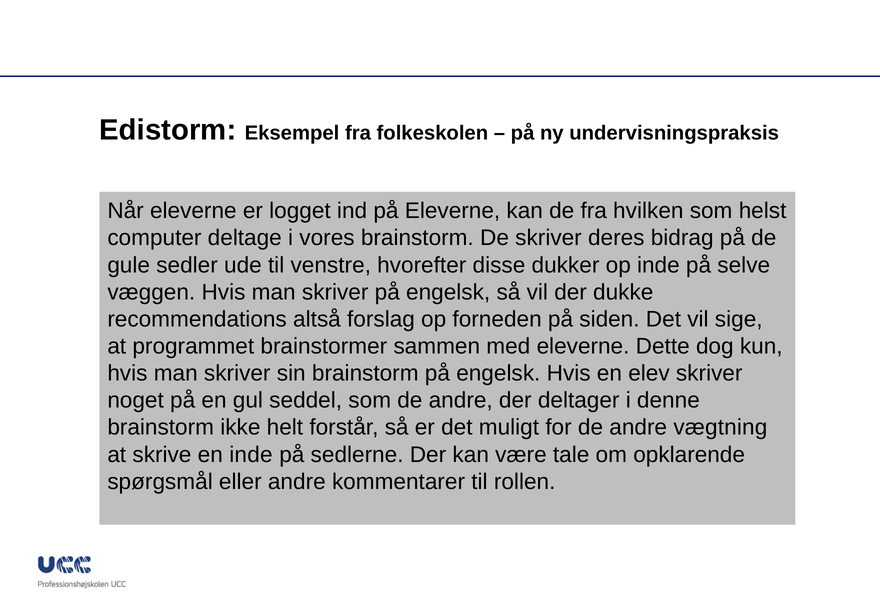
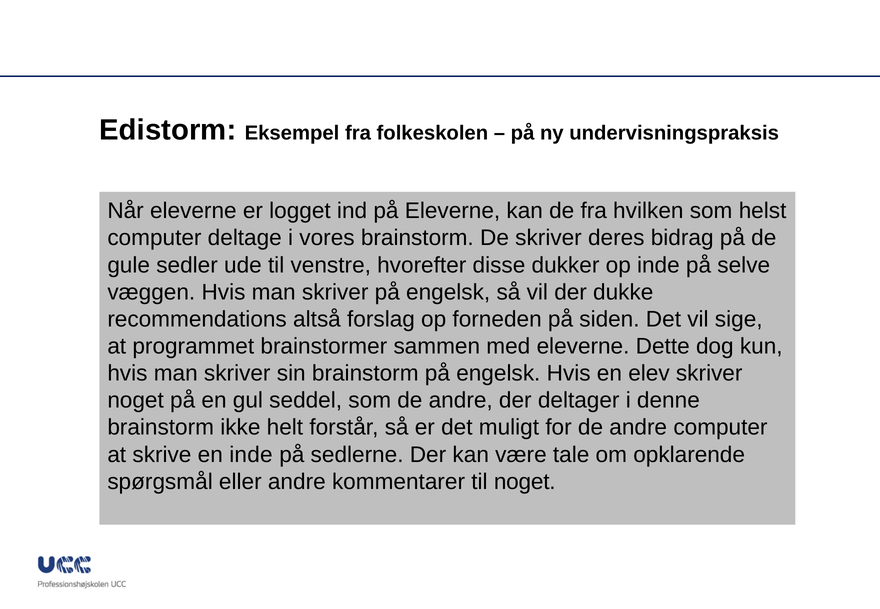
andre vægtning: vægtning -> computer (720, 428)
til rollen: rollen -> noget (525, 482)
